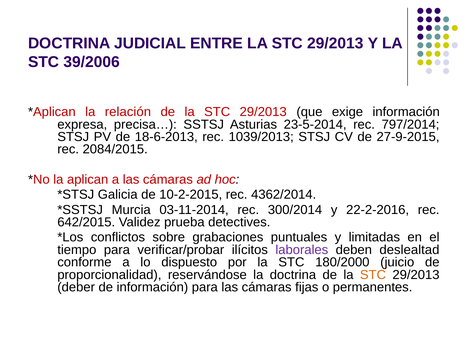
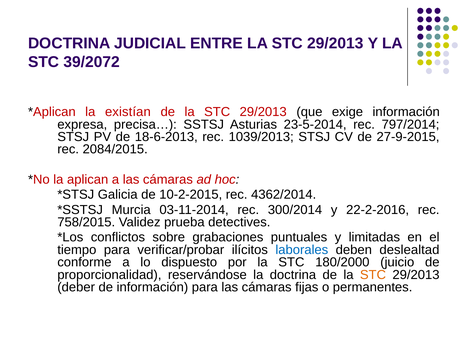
39/2006: 39/2006 -> 39/2072 (92, 62)
relación: relación -> existían (128, 112)
642/2015: 642/2015 -> 758/2015 (86, 222)
laborales colour: purple -> blue (302, 250)
